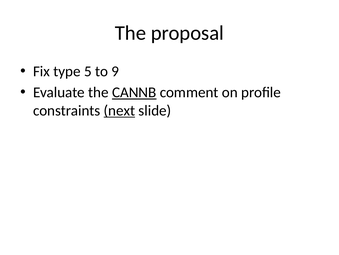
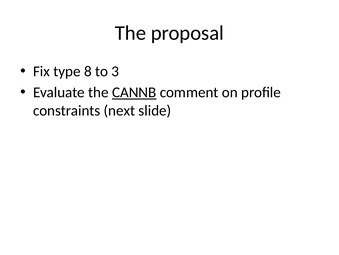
5: 5 -> 8 (88, 71)
9: 9 -> 3 (115, 71)
next underline: present -> none (119, 110)
